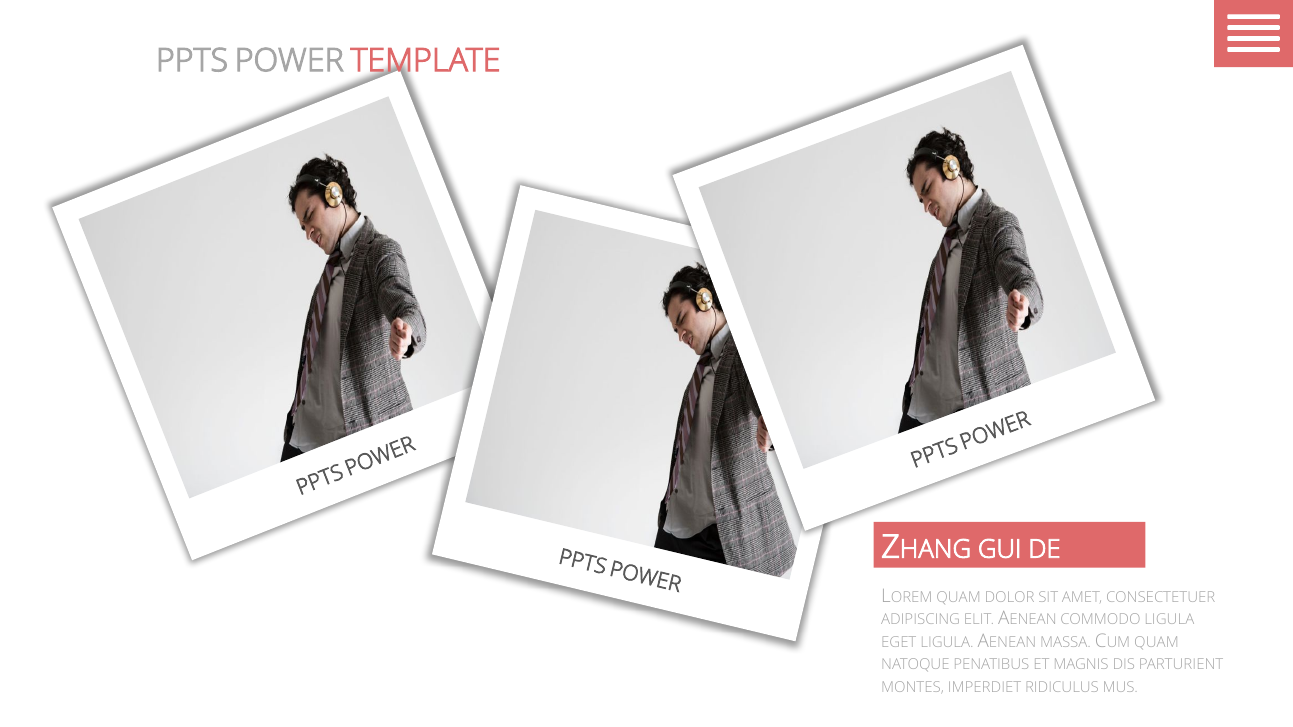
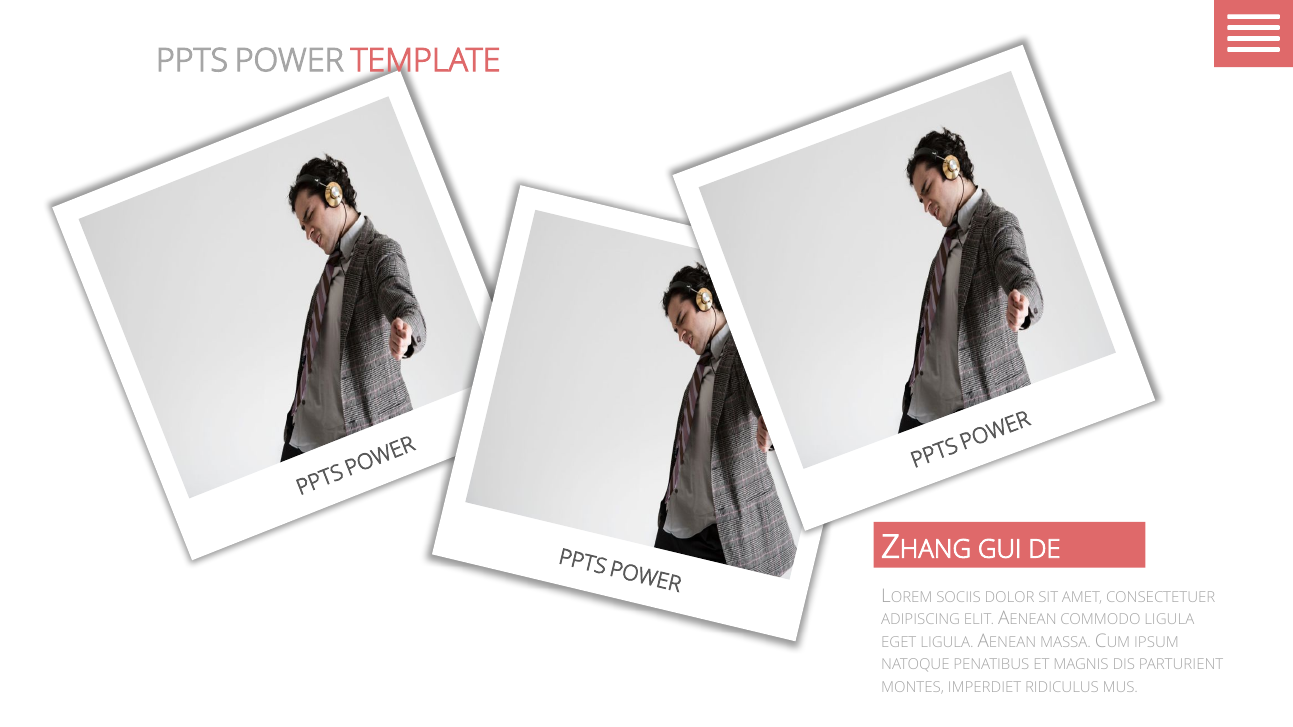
LOREM QUAM: QUAM -> SOCIIS (959, 597)
CUM QUAM: QUAM -> IPSUM (1157, 643)
